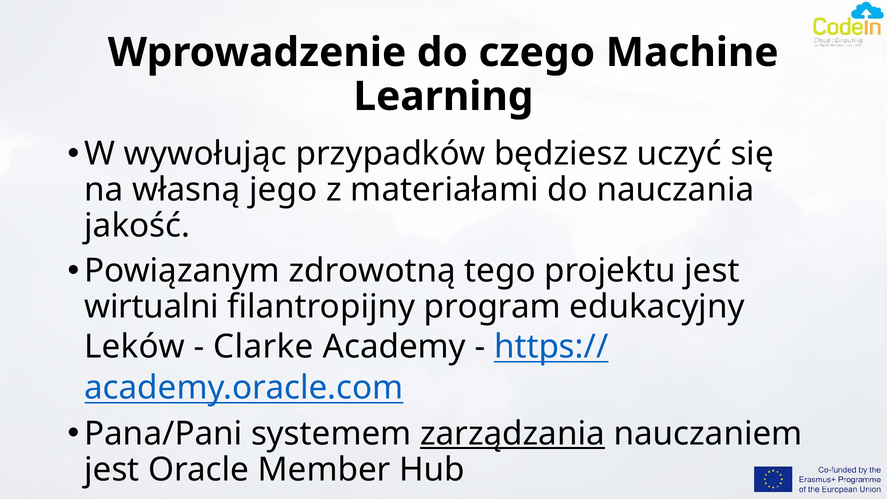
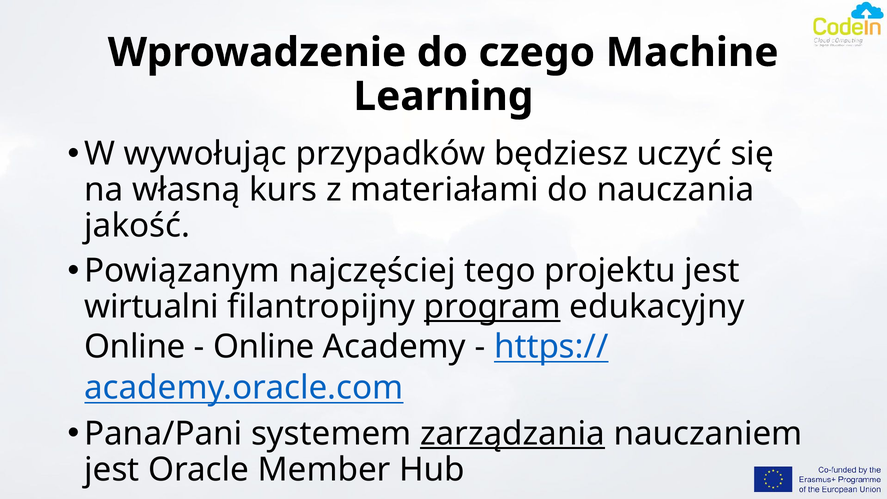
jego: jego -> kurs (283, 190)
zdrowotną: zdrowotną -> najczęściej (372, 271)
program underline: none -> present (492, 307)
Leków: Leków -> Online (135, 347)
Clarke: Clarke -> Online (264, 347)
